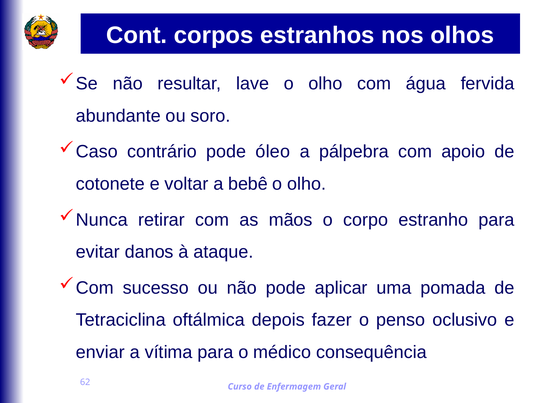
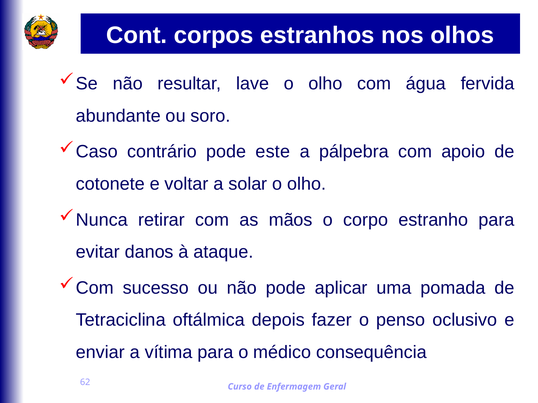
óleo: óleo -> este (273, 152)
bebê: bebê -> solar (248, 184)
